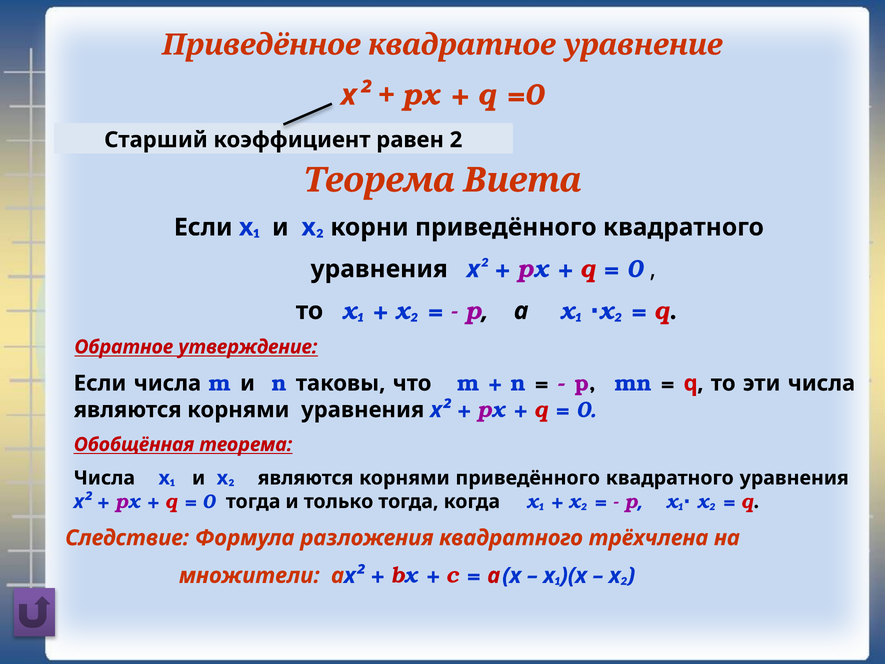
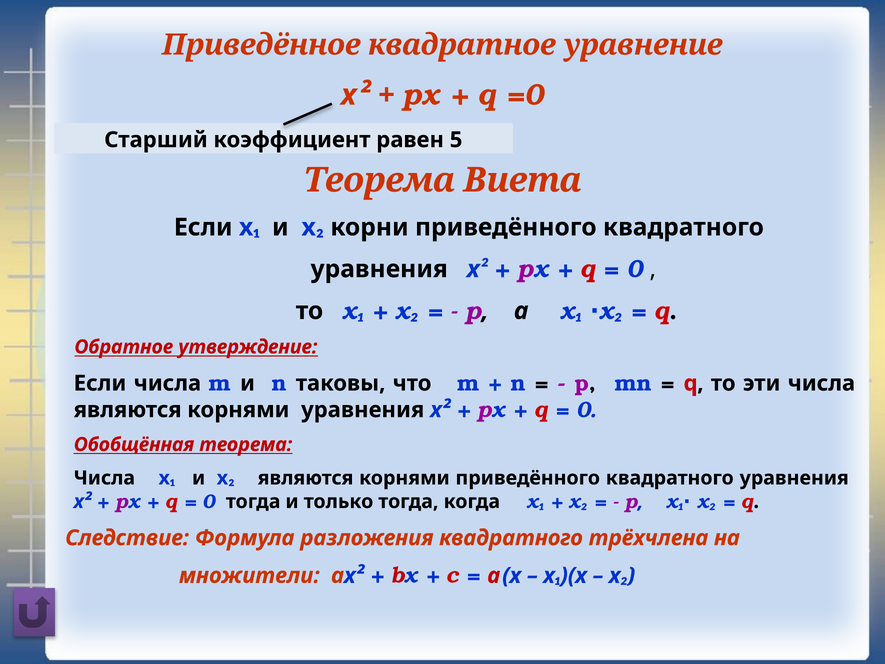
2: 2 -> 5 (456, 140)
